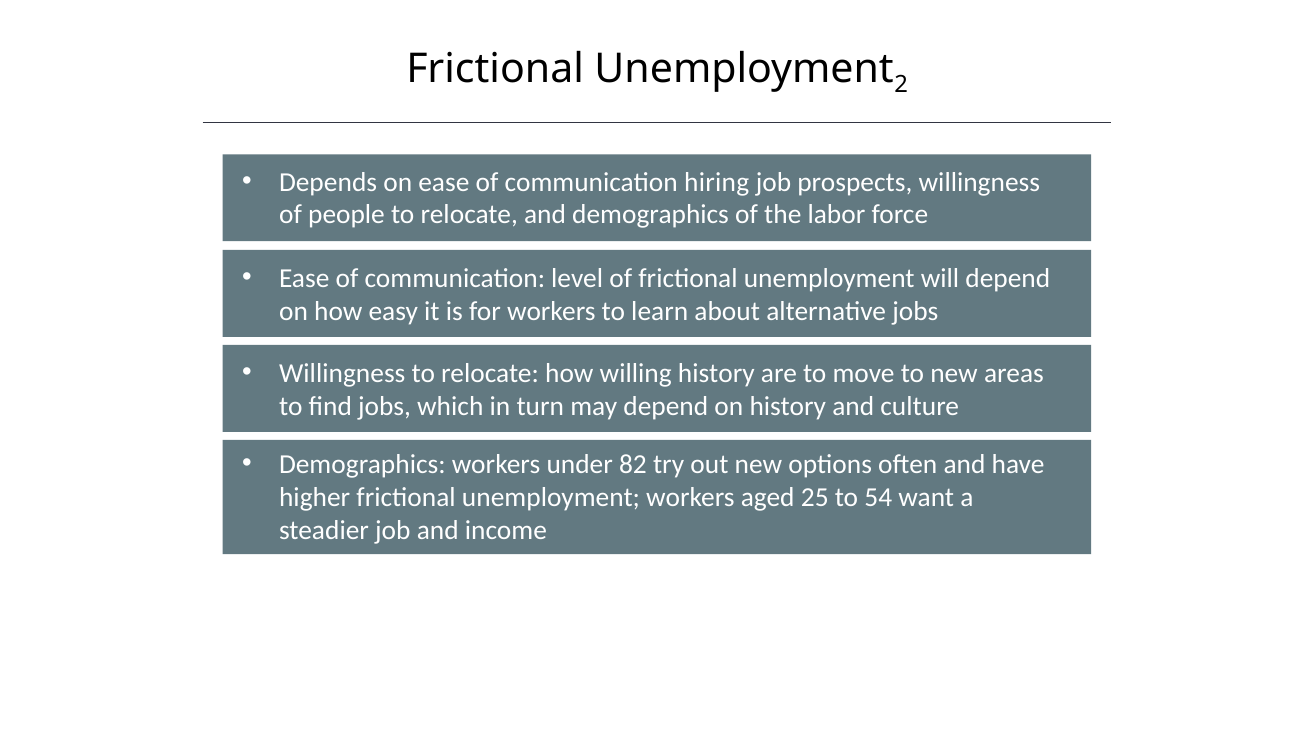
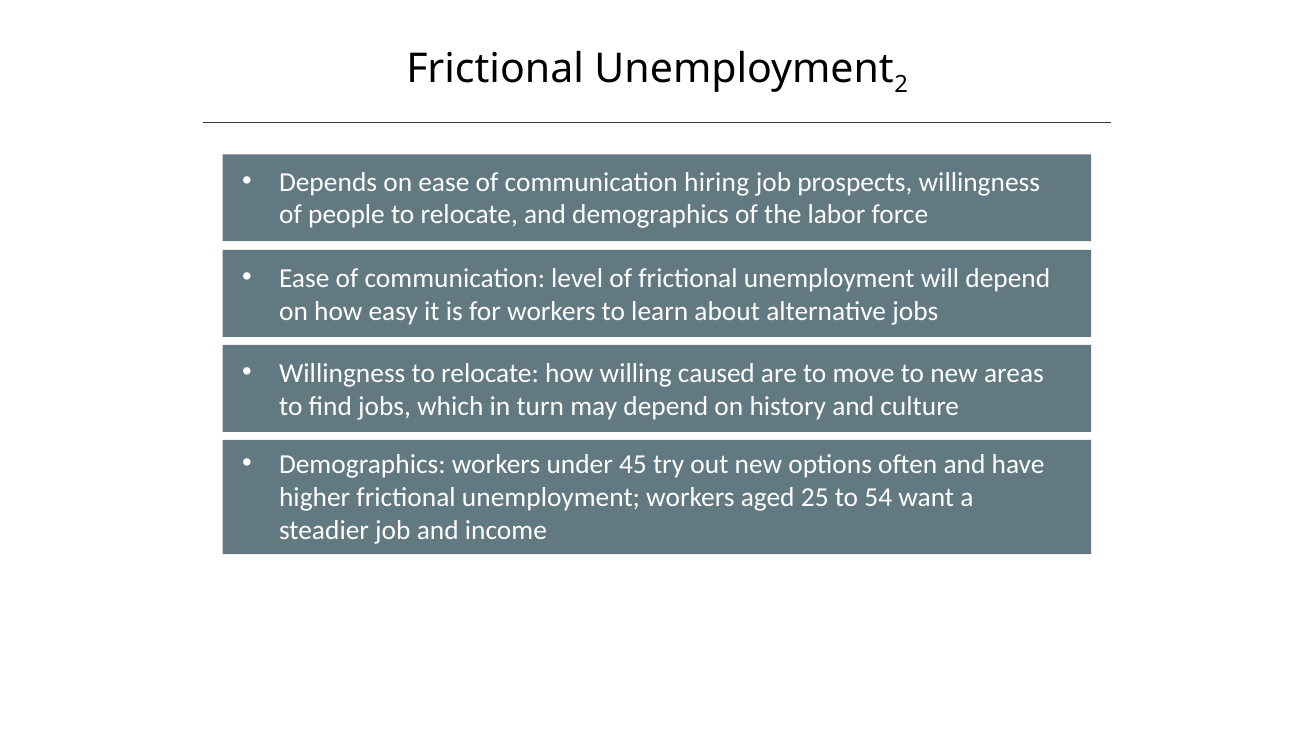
willing history: history -> caused (716, 373)
82: 82 -> 45 (633, 465)
